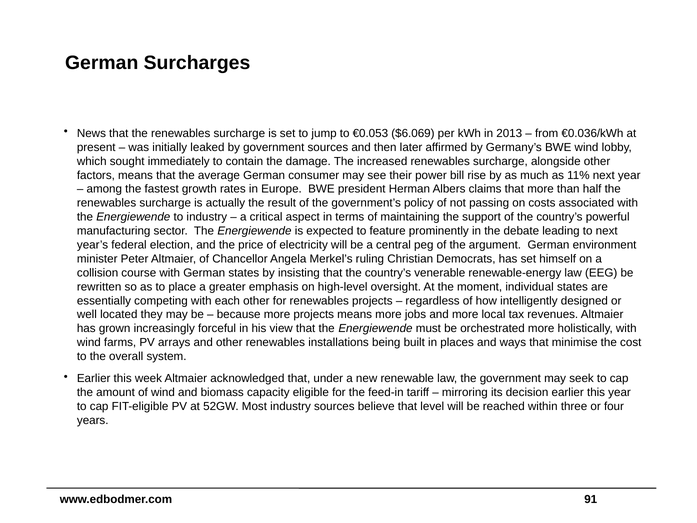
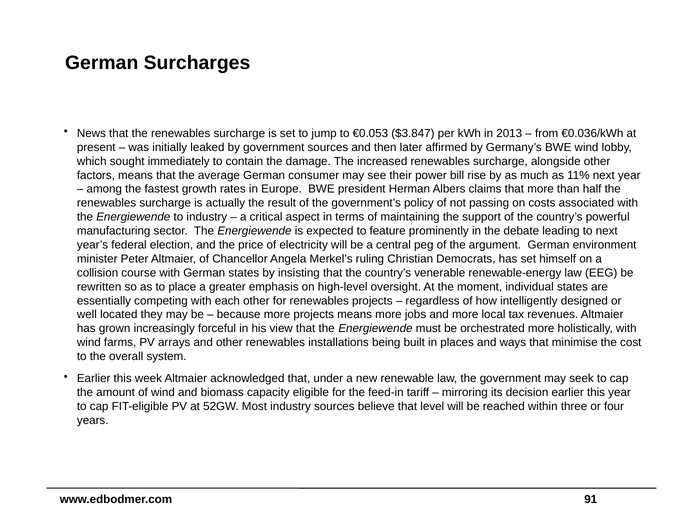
$6.069: $6.069 -> $3.847 (413, 133)
